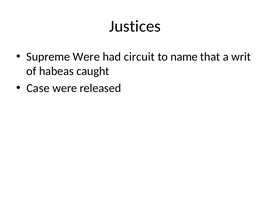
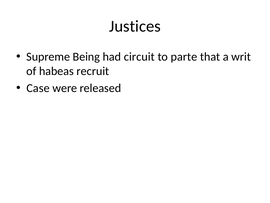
Supreme Were: Were -> Being (86, 57)
name: name -> parte (184, 57)
caught: caught -> recruit (93, 71)
